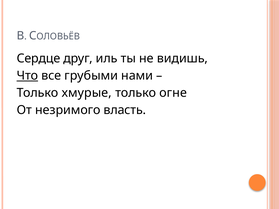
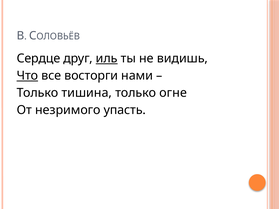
иль underline: none -> present (107, 59)
грубыми: грубыми -> восторги (91, 76)
хмурые: хмурые -> тишина (87, 93)
власть: власть -> упасть (125, 110)
